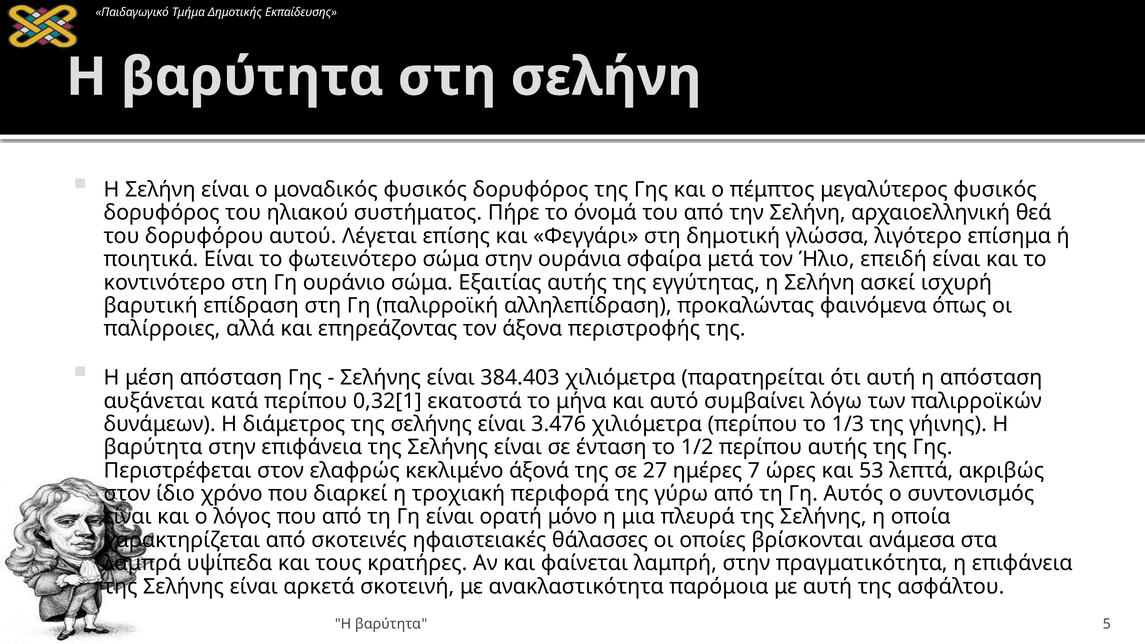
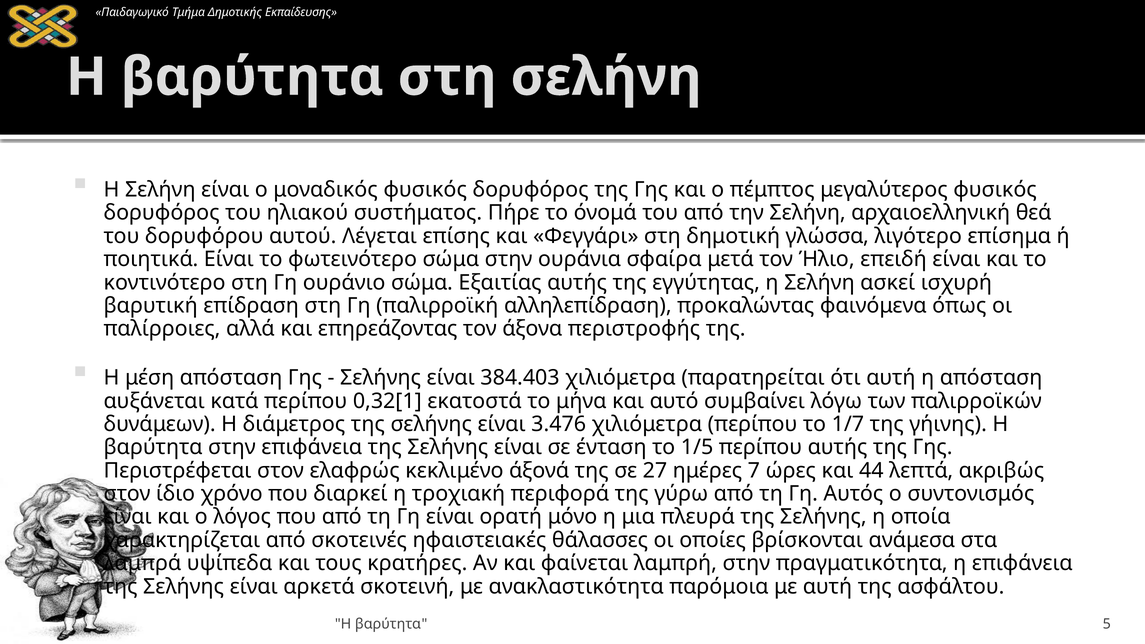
1/3: 1/3 -> 1/7 (848, 424)
1/2: 1/2 -> 1/5 (697, 447)
53: 53 -> 44 (871, 471)
